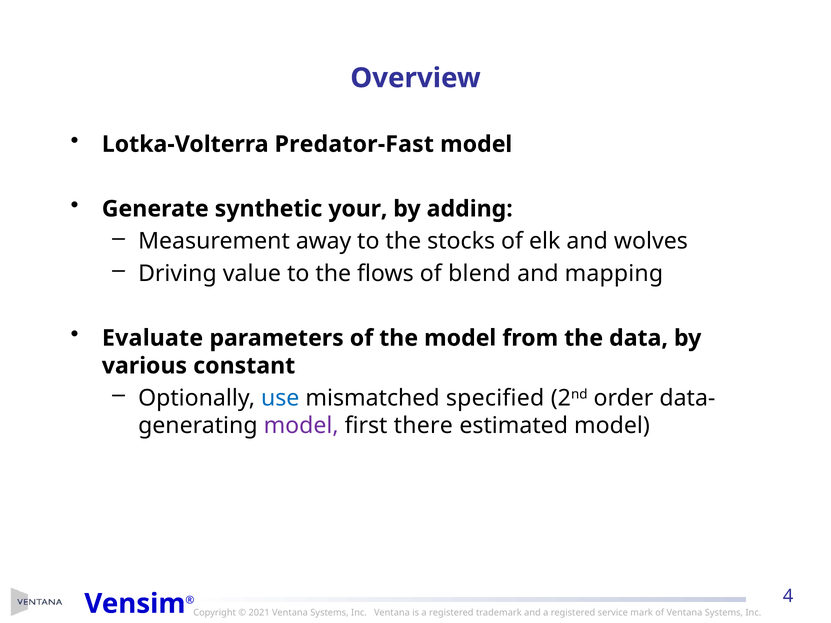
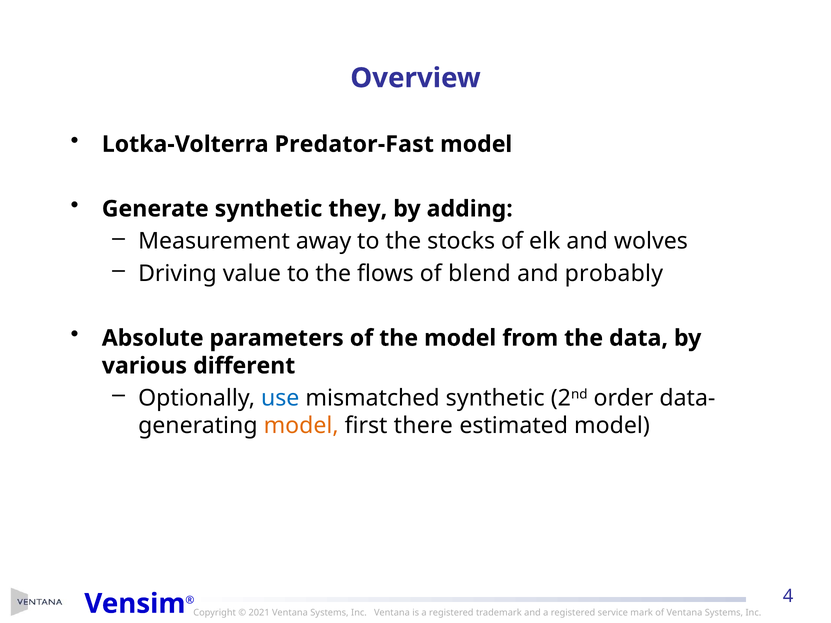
your: your -> they (358, 209)
mapping: mapping -> probably (614, 274)
Evaluate: Evaluate -> Absolute (153, 338)
constant: constant -> different (244, 366)
mismatched specified: specified -> synthetic (495, 398)
model colour: purple -> orange (301, 426)
